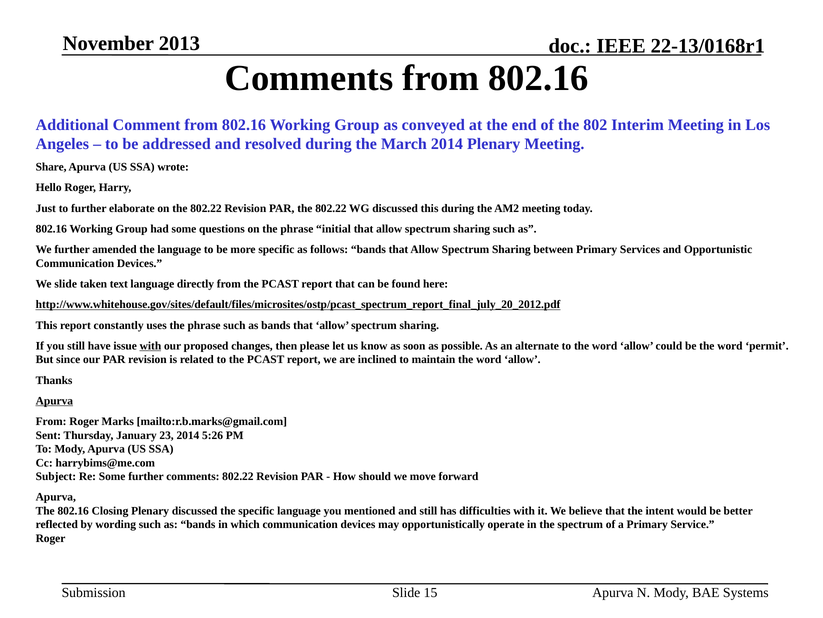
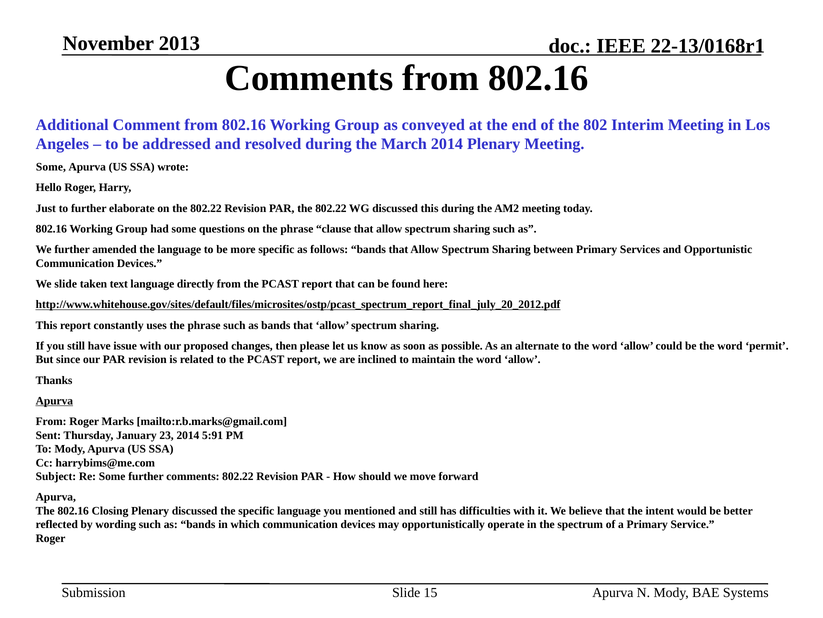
Share: Share -> Some (51, 167)
initial: initial -> clause (334, 229)
with underline: present -> none (150, 345)
5:26: 5:26 -> 5:91 (213, 435)
